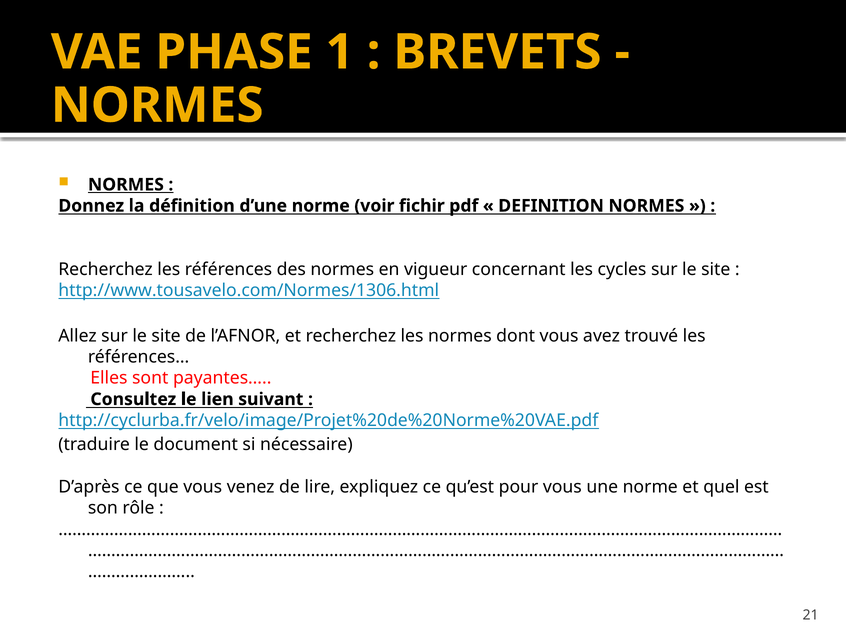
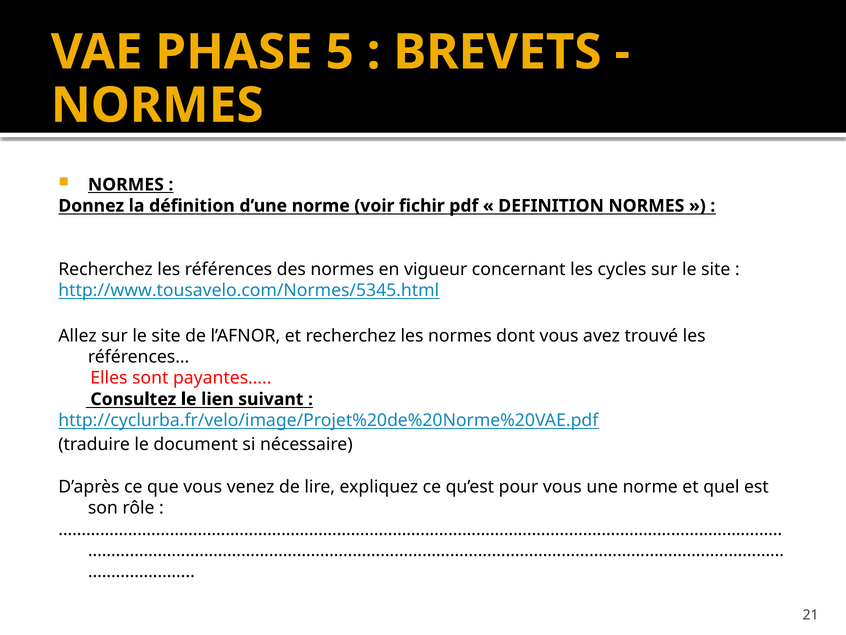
1: 1 -> 5 (340, 52)
http://www.tousavelo.com/Normes/1306.html: http://www.tousavelo.com/Normes/1306.html -> http://www.tousavelo.com/Normes/5345.html (249, 290)
